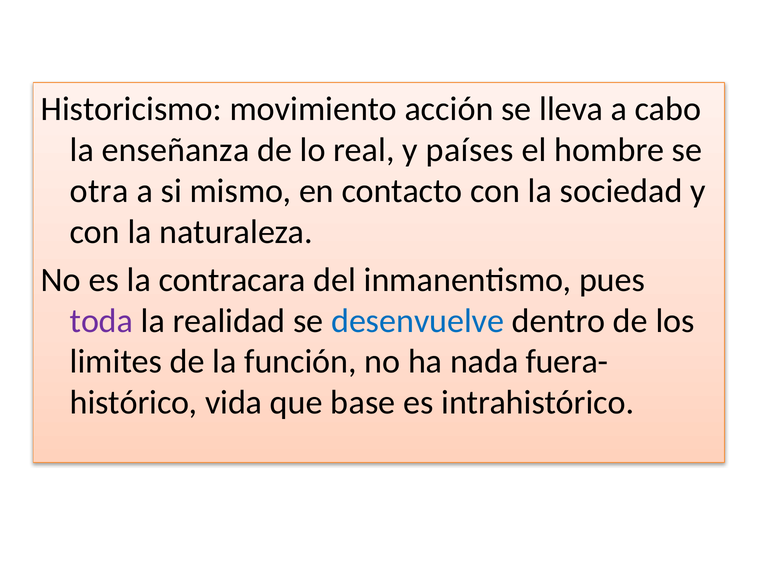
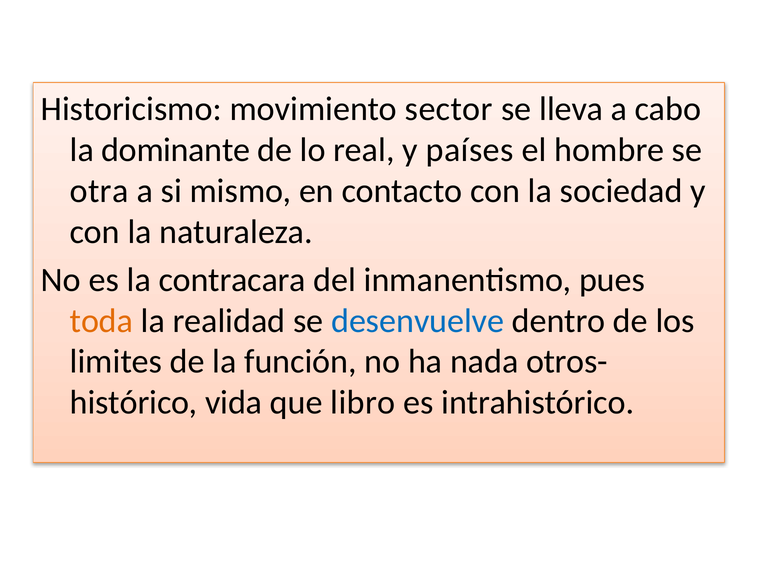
acción: acción -> sector (449, 109)
enseñanza: enseñanza -> dominante (176, 150)
toda colour: purple -> orange (101, 321)
fuera-: fuera- -> otros- (567, 362)
base: base -> libro (363, 403)
